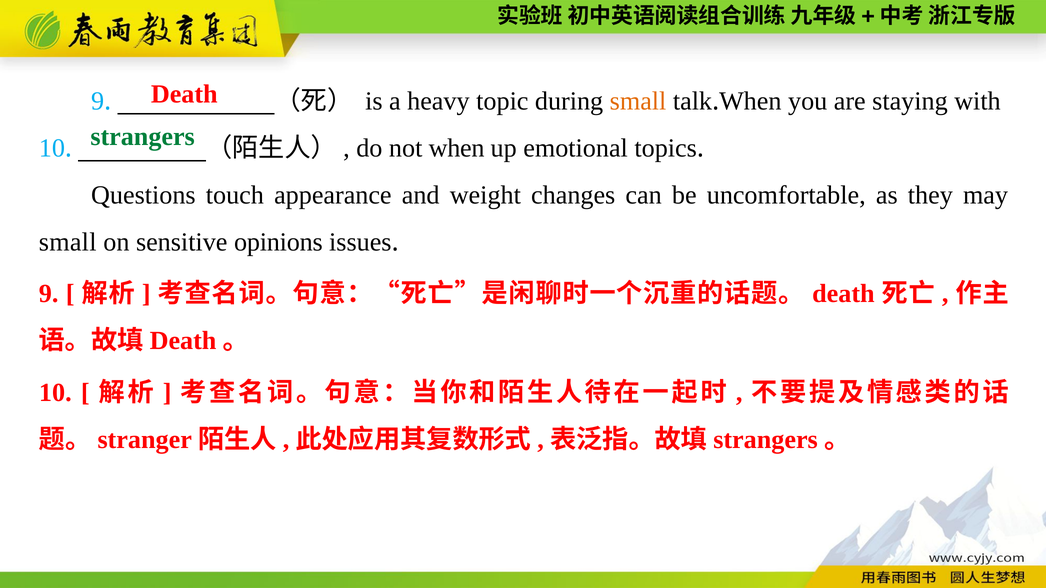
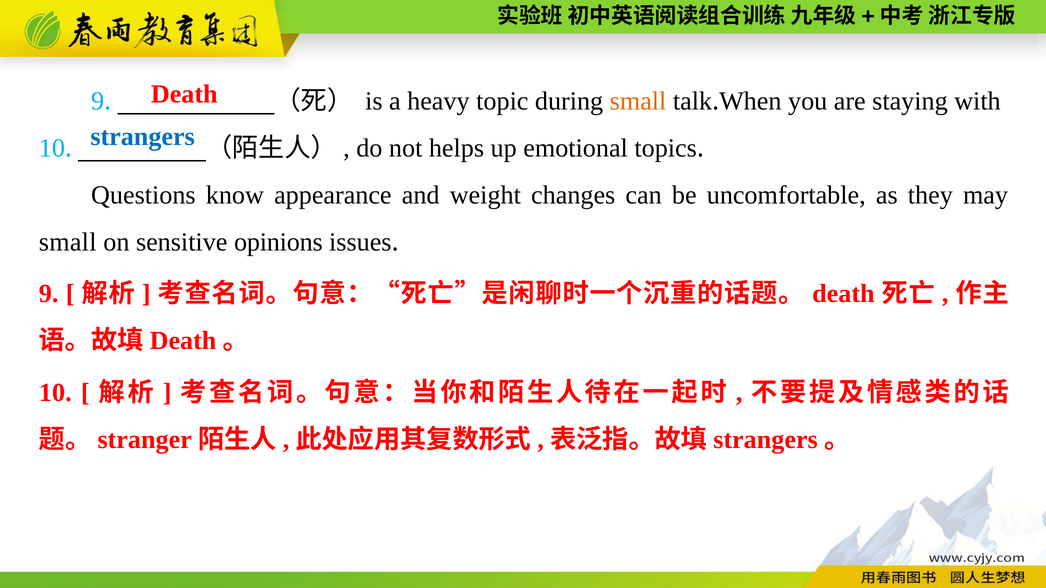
strangers colour: green -> blue (143, 137)
not when: when -> helps (456, 148)
touch: touch -> know (235, 195)
